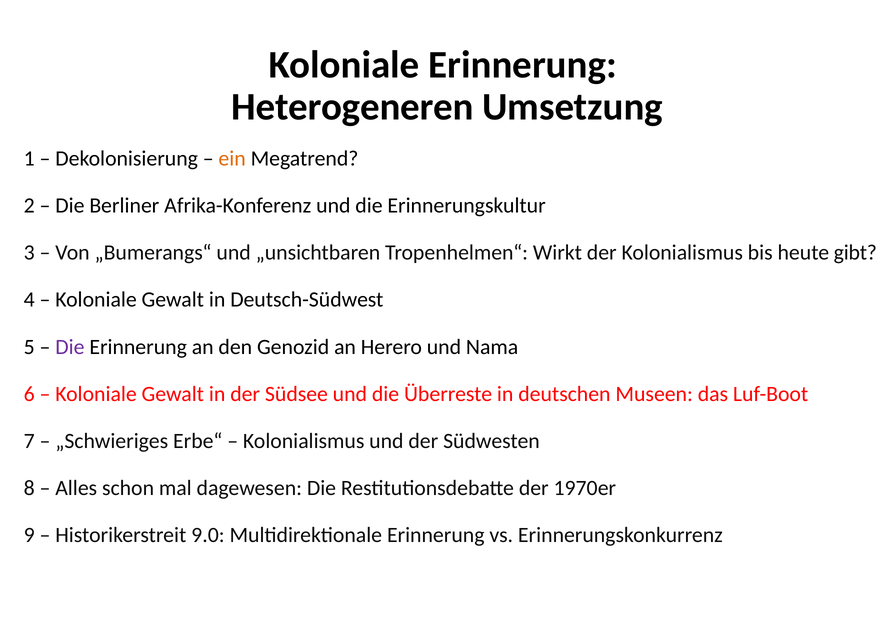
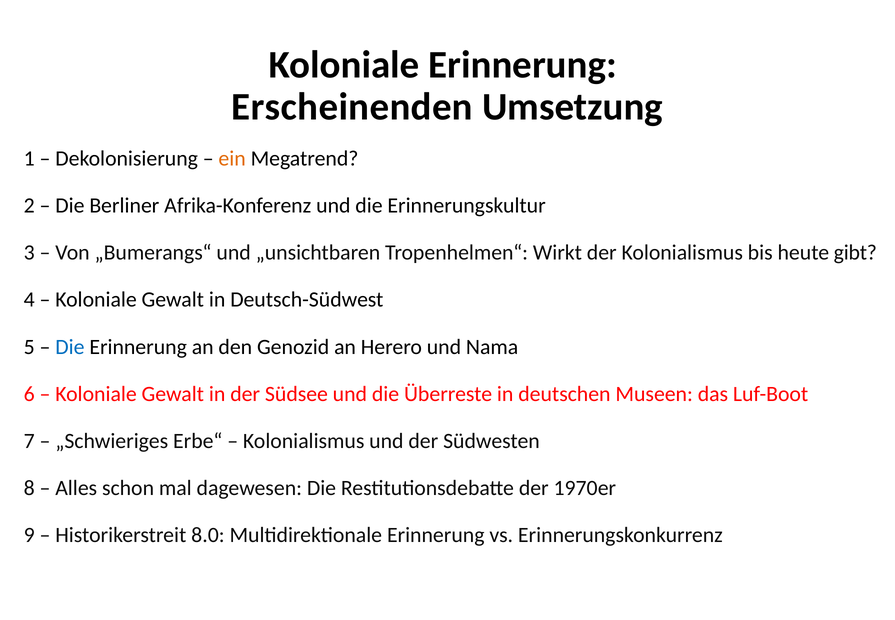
Heterogeneren: Heterogeneren -> Erscheinenden (352, 107)
Die colour: purple -> blue (70, 347)
9.0: 9.0 -> 8.0 (208, 535)
